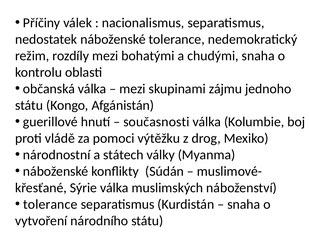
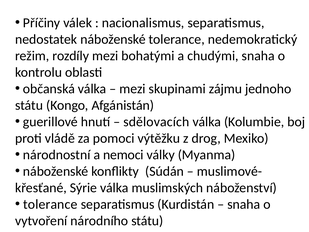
současnosti: současnosti -> sdělovacích (156, 122)
státech: státech -> nemoci (123, 155)
